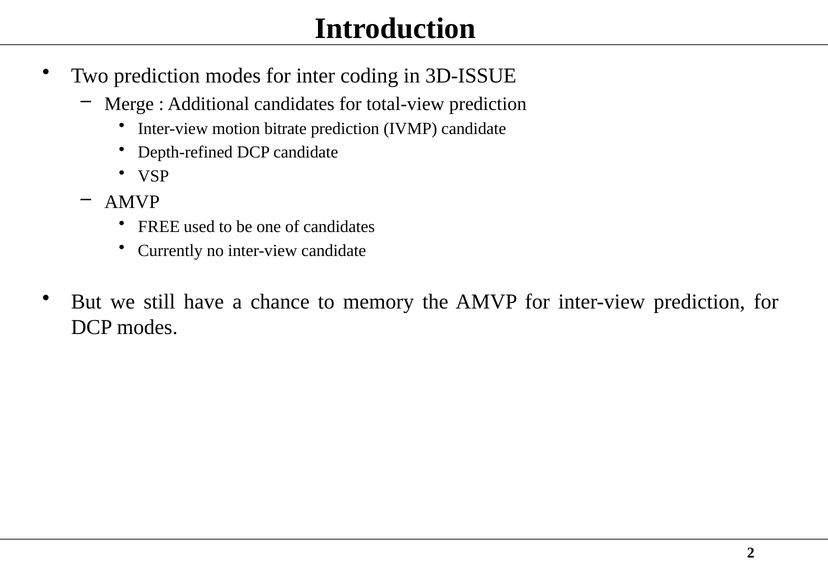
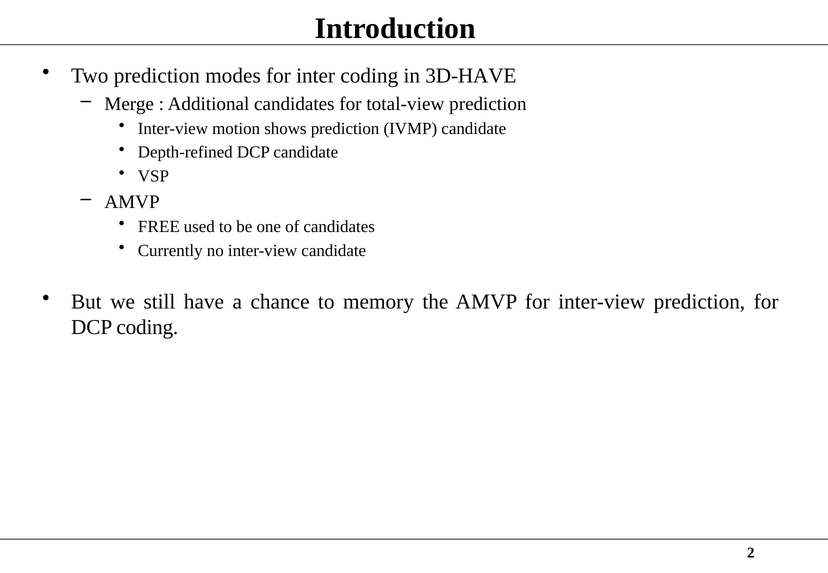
3D-ISSUE: 3D-ISSUE -> 3D-HAVE (471, 76)
bitrate: bitrate -> shows (285, 129)
DCP modes: modes -> coding (147, 327)
